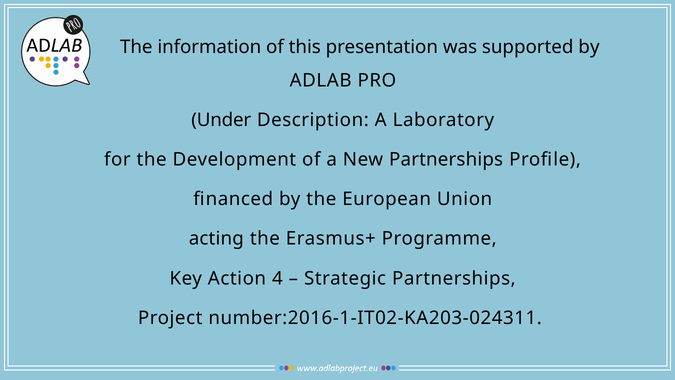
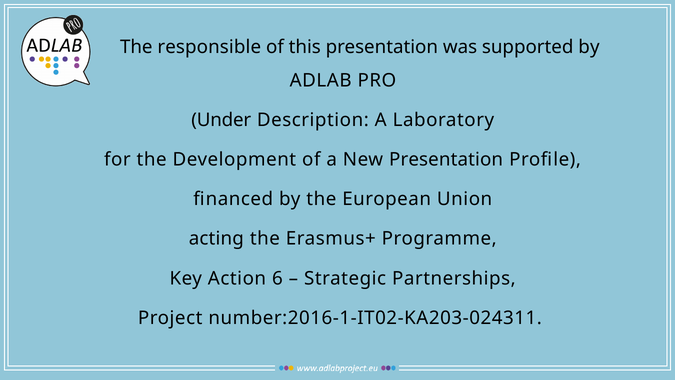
information: information -> responsible (209, 47)
New Partnerships: Partnerships -> Presentation (446, 160)
4: 4 -> 6 (277, 278)
